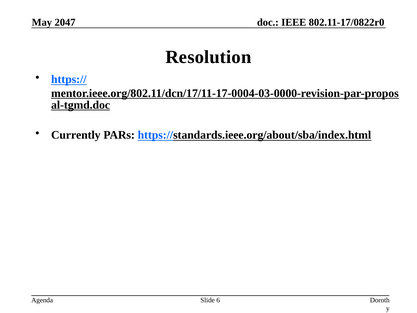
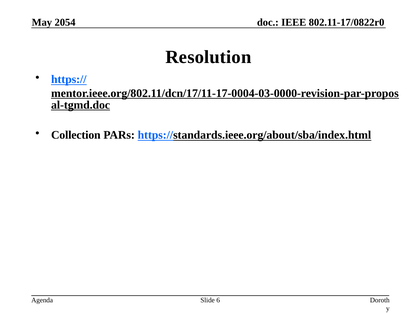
2047: 2047 -> 2054 (65, 22)
Currently: Currently -> Collection (76, 135)
